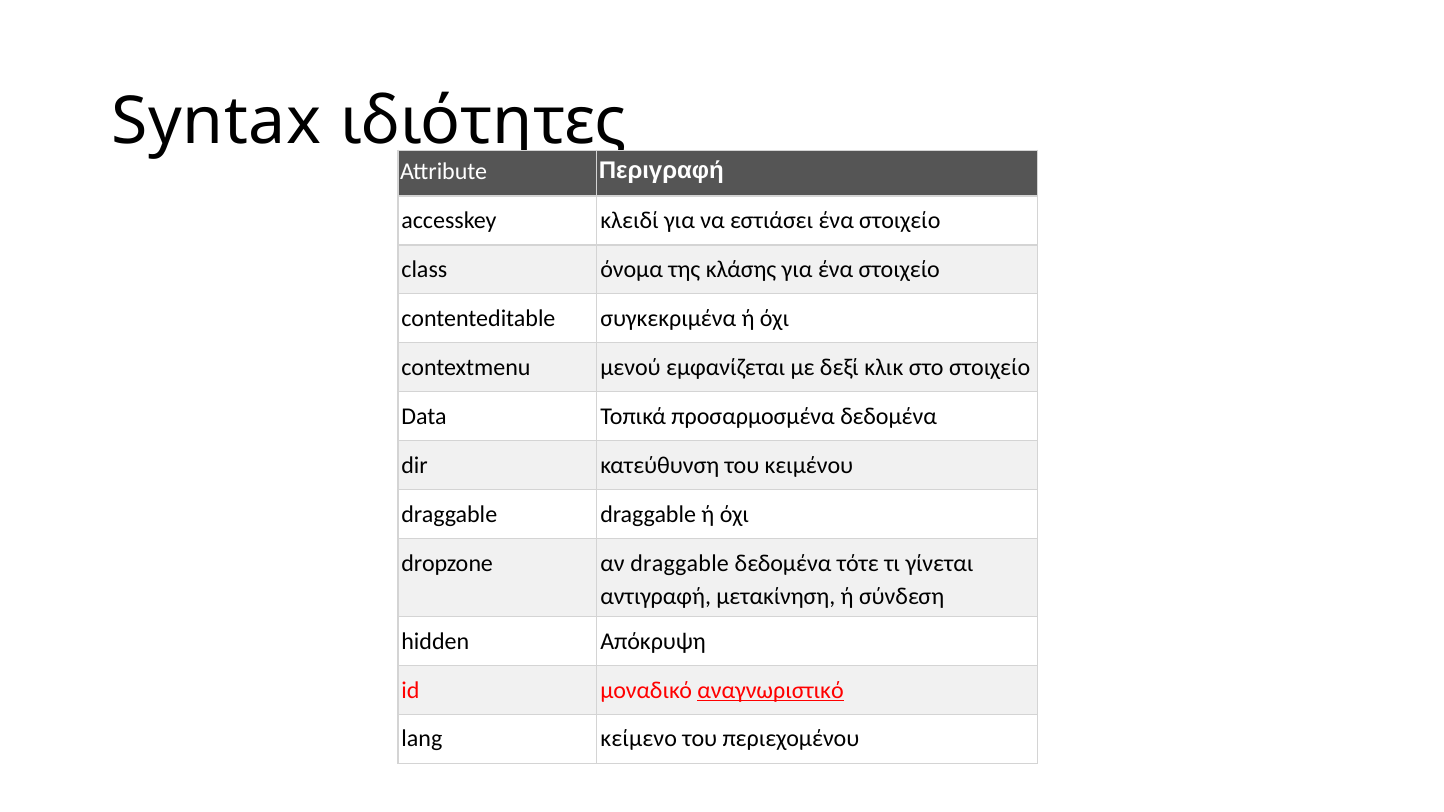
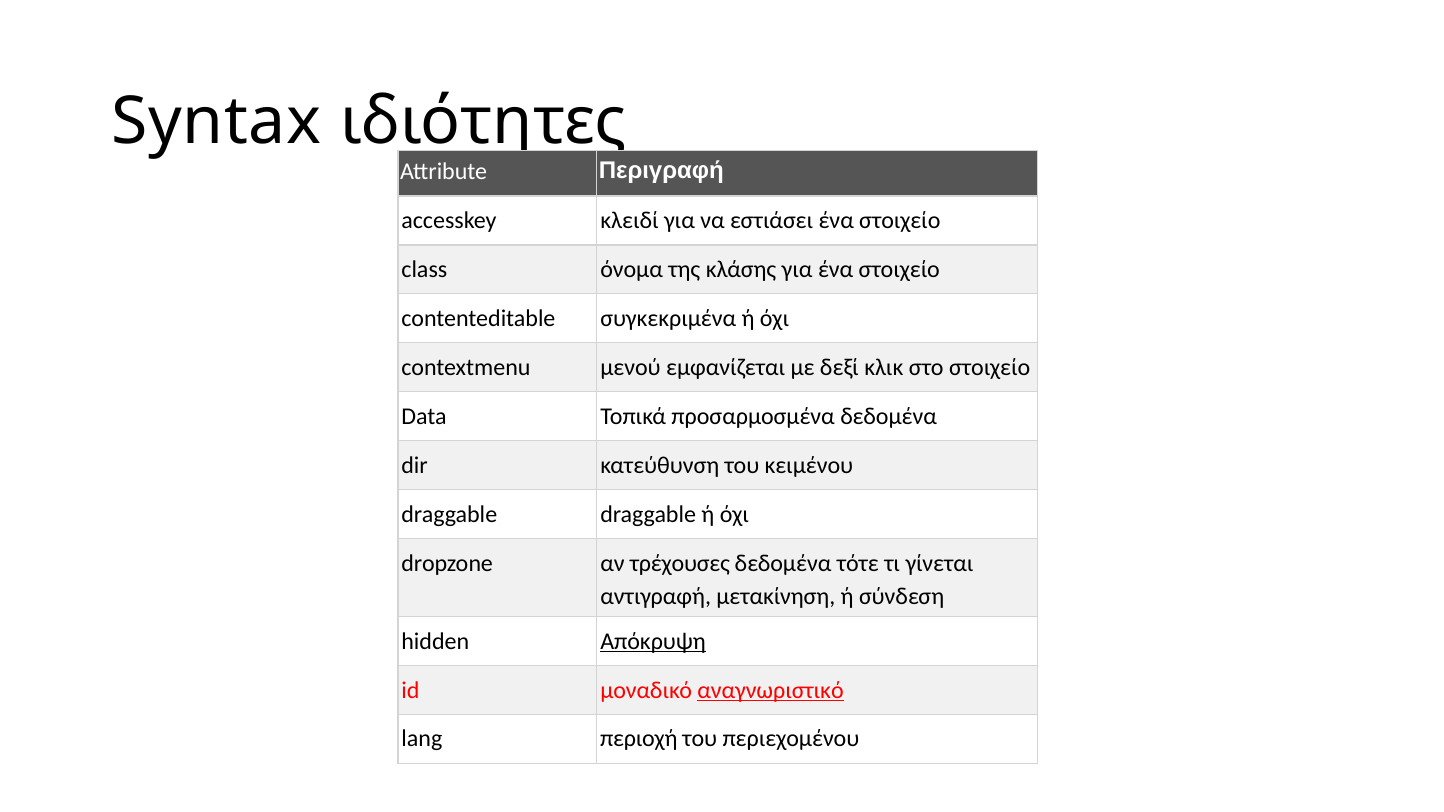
αν draggable: draggable -> τρέχουσες (680, 563)
Απόκρυψη underline: none -> present (653, 641)
κείμενο: κείμενο -> περιοχή (639, 739)
